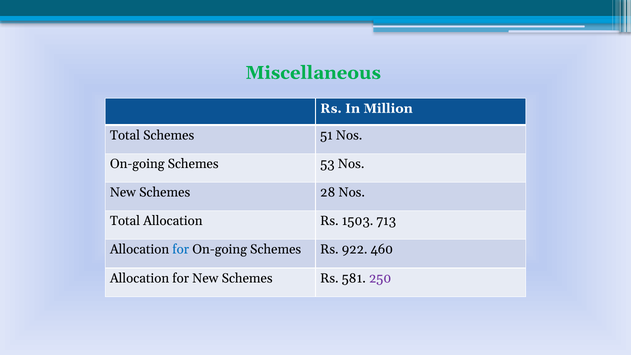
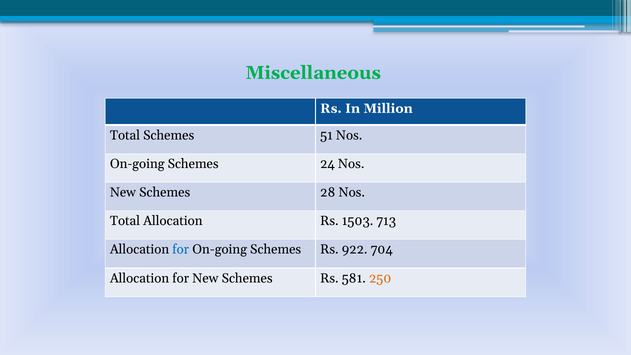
53: 53 -> 24 (328, 164)
460: 460 -> 704 (382, 250)
250 colour: purple -> orange (380, 278)
